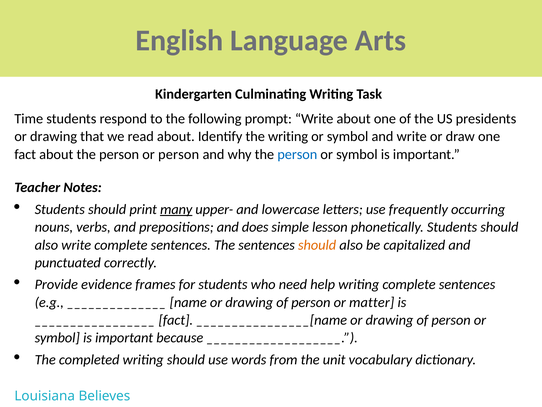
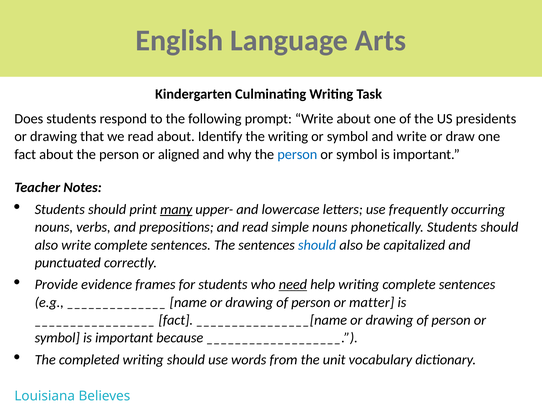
Time: Time -> Does (29, 119)
or person: person -> aligned (179, 154)
and does: does -> read (255, 227)
simple lesson: lesson -> nouns (330, 227)
should colour: orange -> blue (317, 245)
need underline: none -> present (293, 284)
